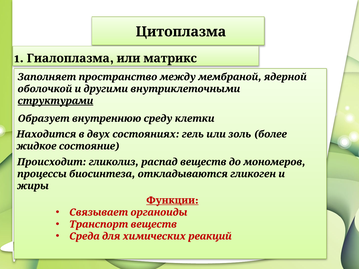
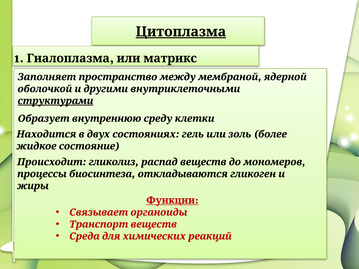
Цитоплазма underline: none -> present (181, 32)
